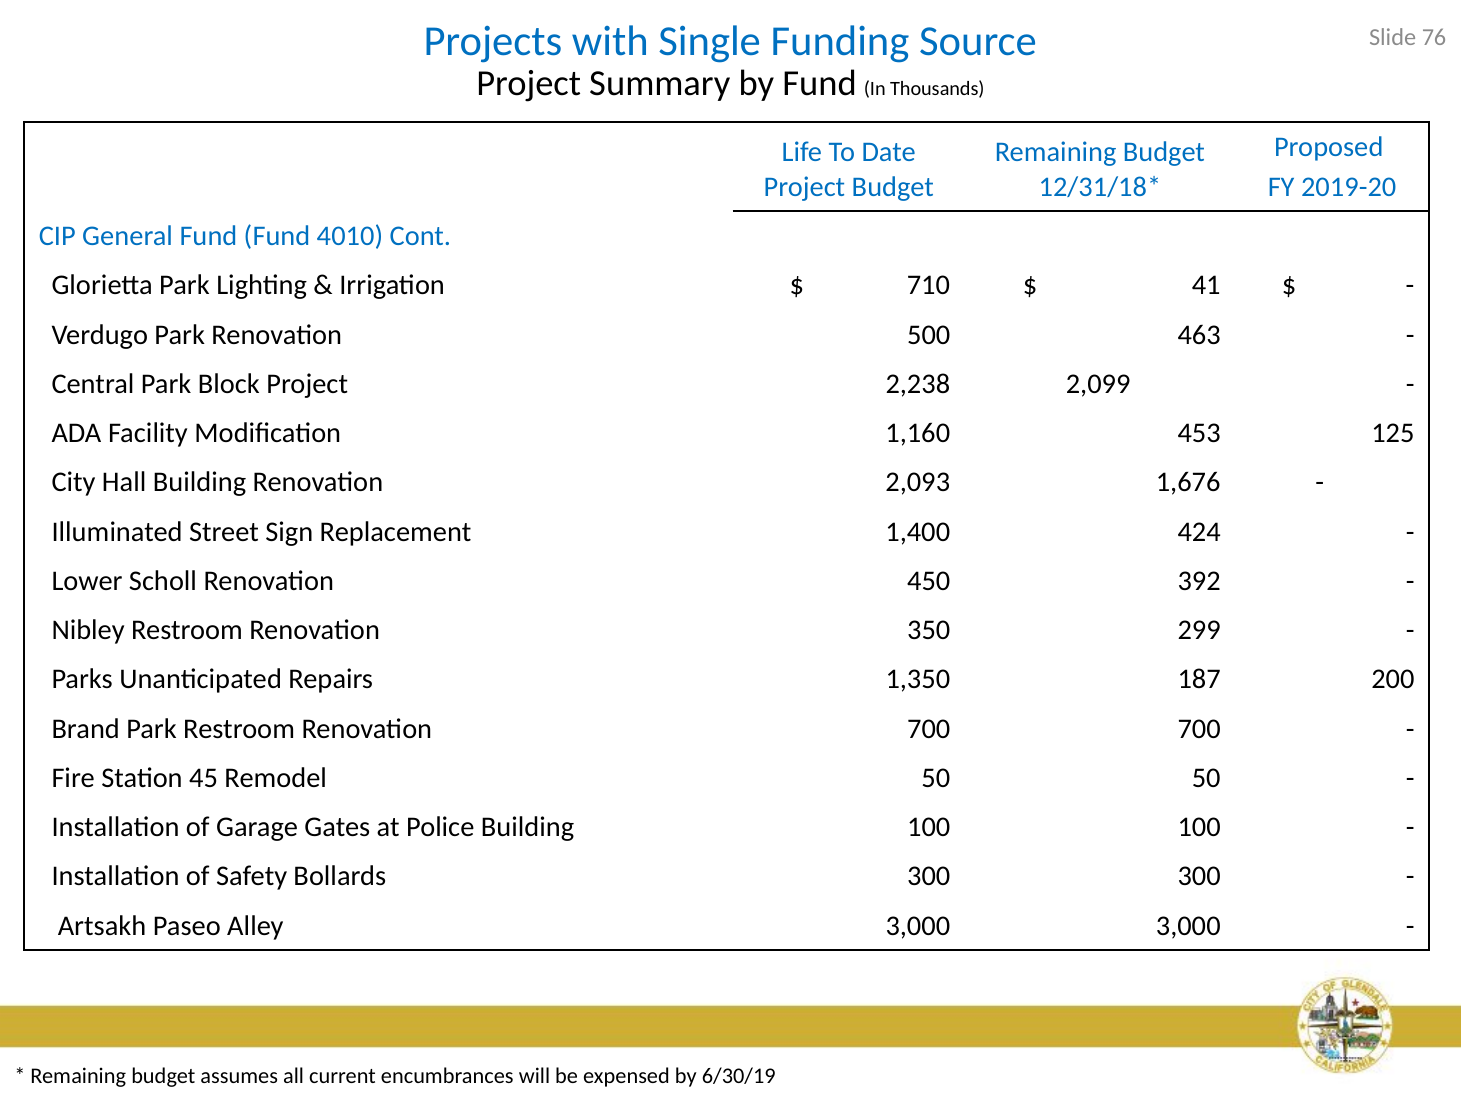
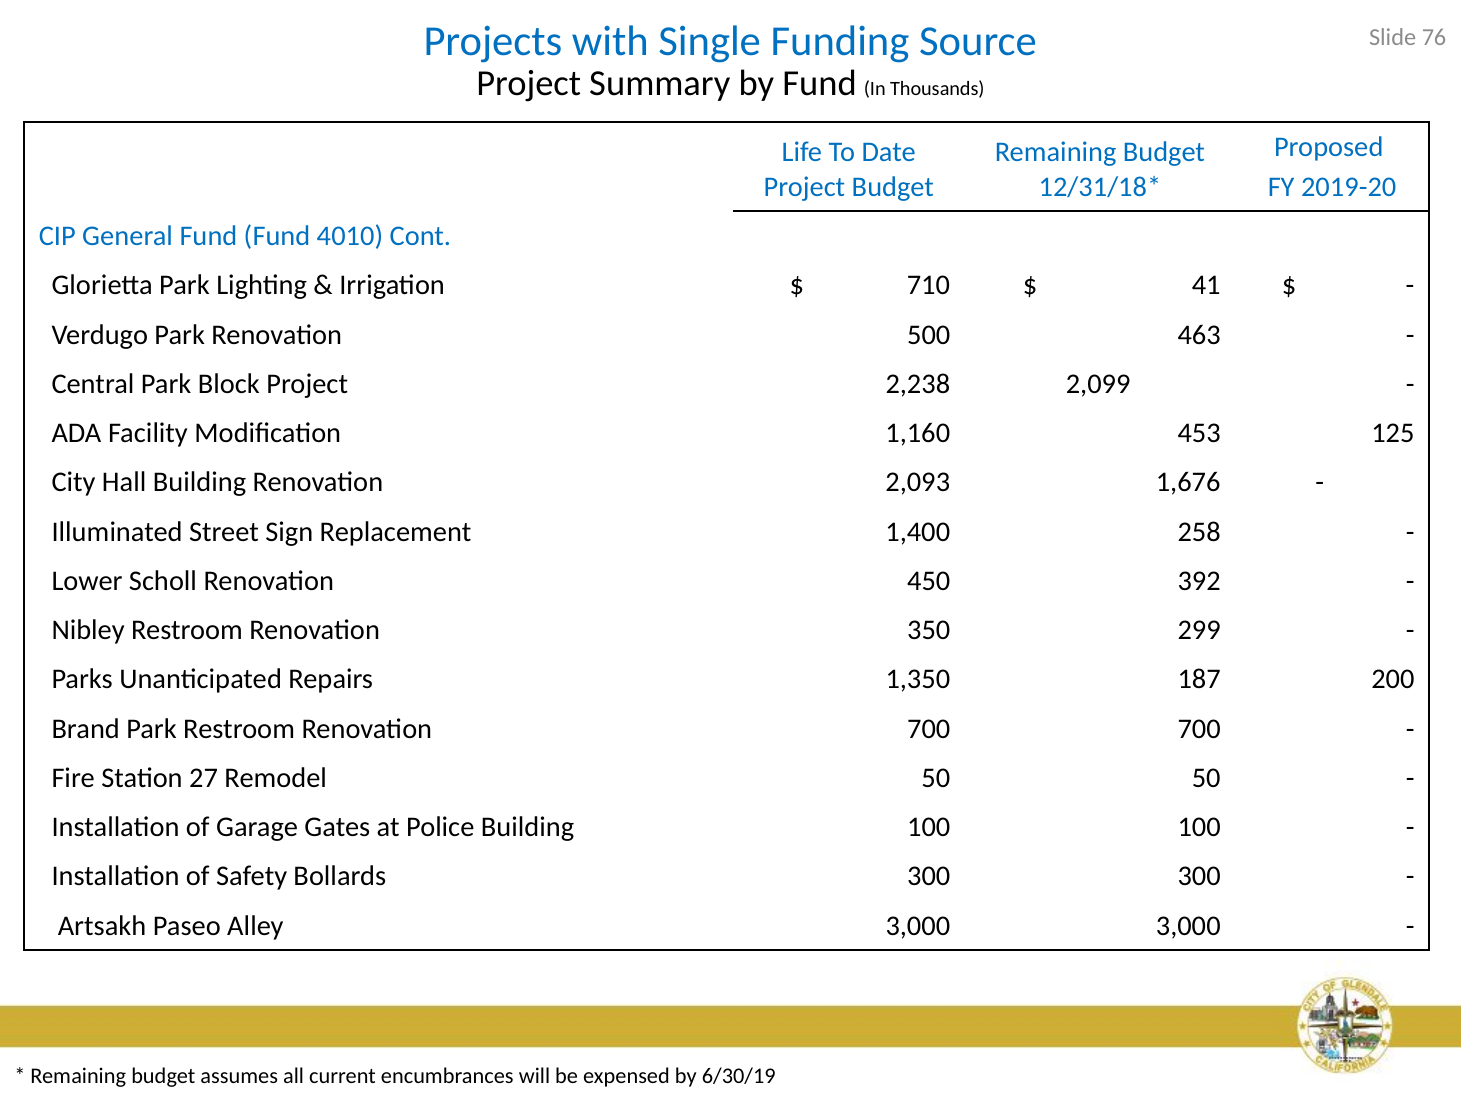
424: 424 -> 258 (1199, 532)
45: 45 -> 27 (204, 778)
